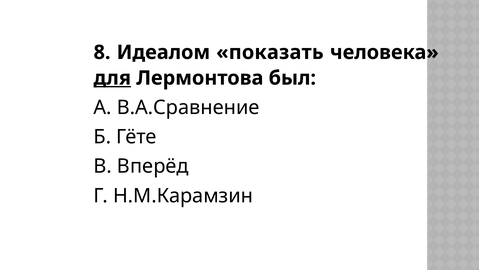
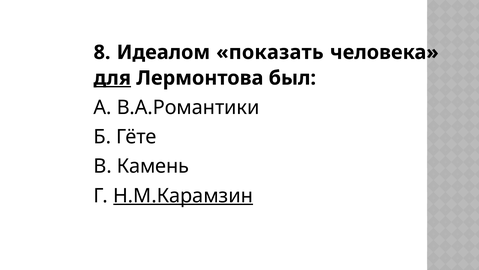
В.А.Сравнение: В.А.Сравнение -> В.А.Романтики (188, 107)
Вперёд: Вперёд -> Камень (153, 166)
Н.М.Карамзин underline: none -> present (183, 195)
